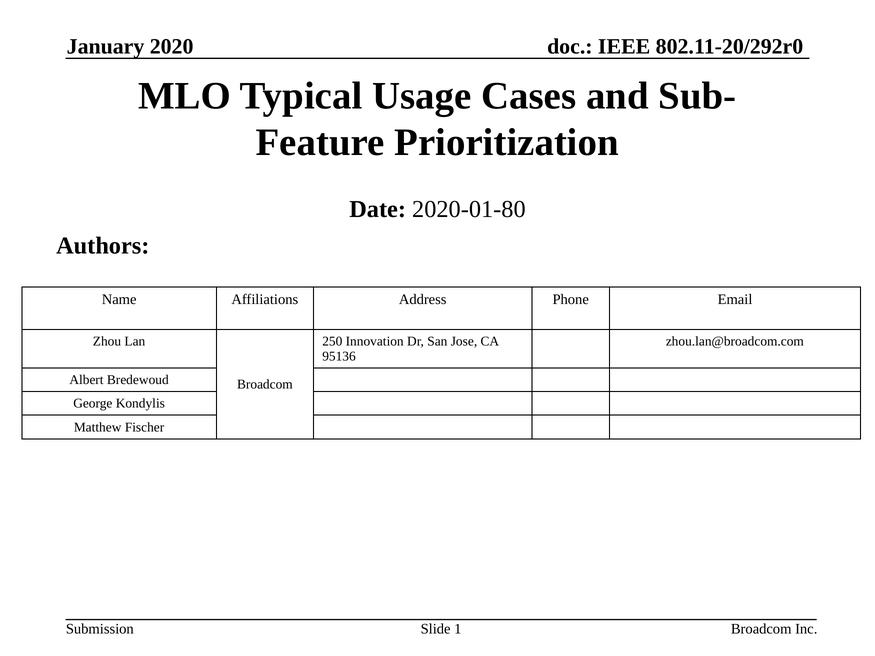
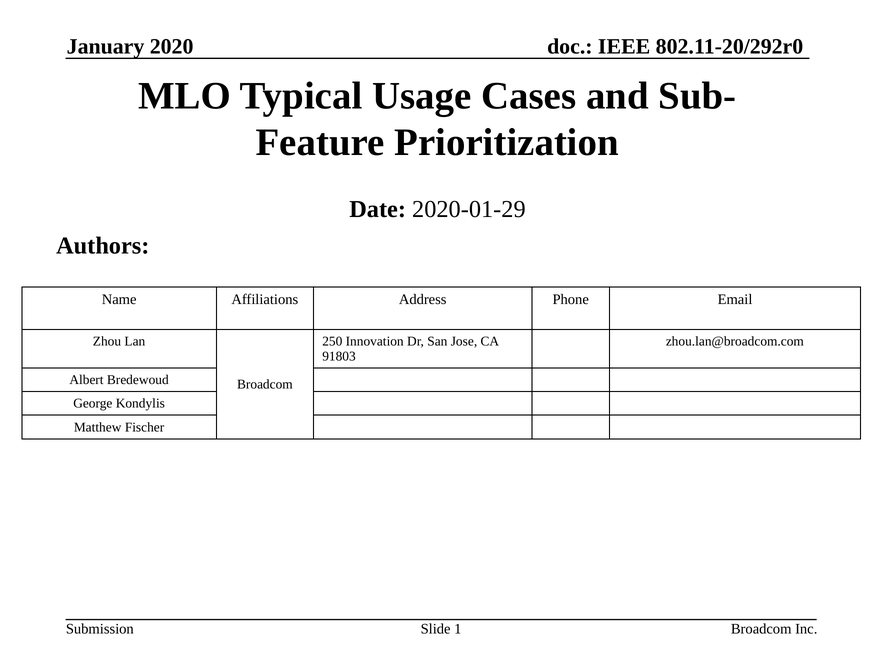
2020-01-80: 2020-01-80 -> 2020-01-29 (469, 209)
95136: 95136 -> 91803 (339, 356)
